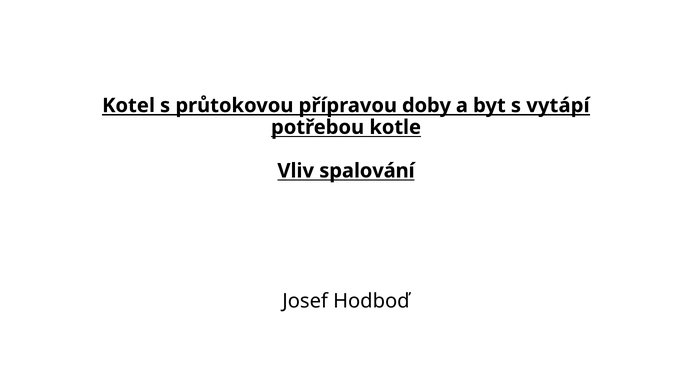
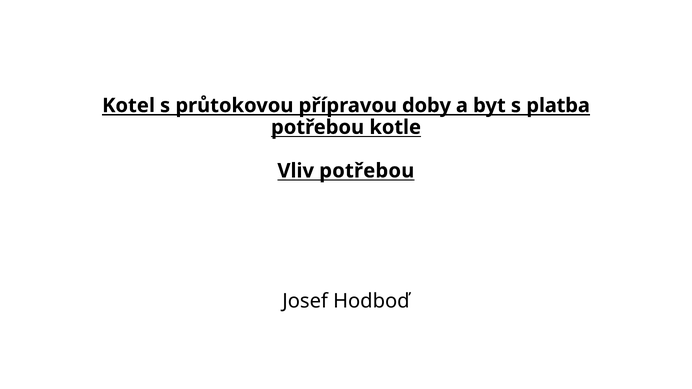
vytápí: vytápí -> platba (558, 106)
Vliv spalování: spalování -> potřebou (367, 171)
